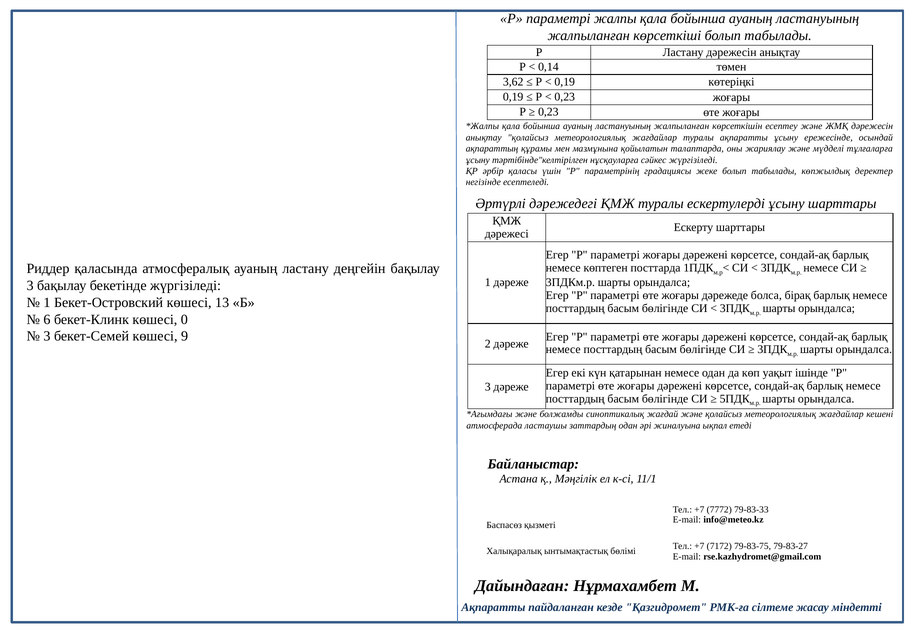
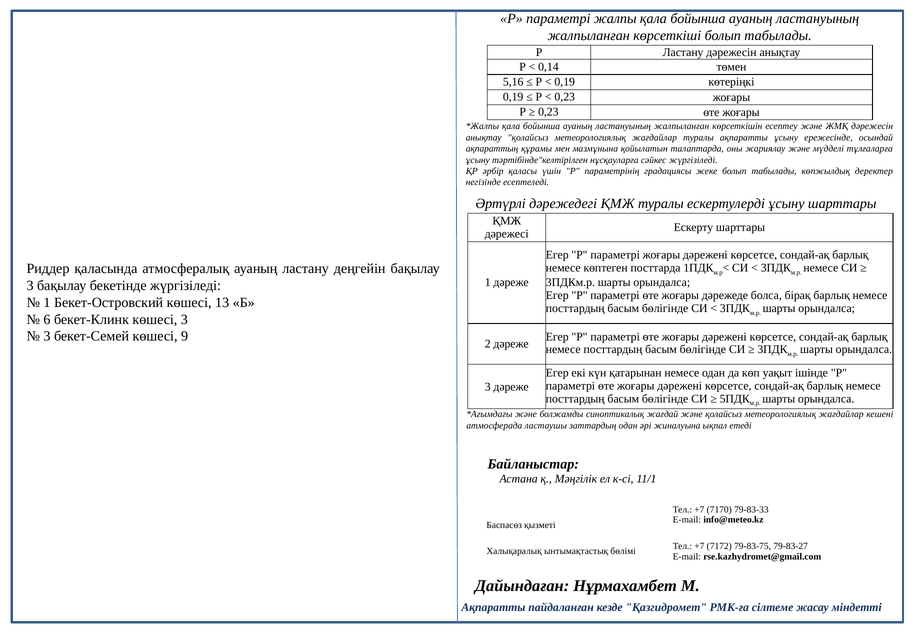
3,62: 3,62 -> 5,16 (513, 82)
көшесі 0: 0 -> 3 (184, 320)
7772: 7772 -> 7170 (719, 510)
